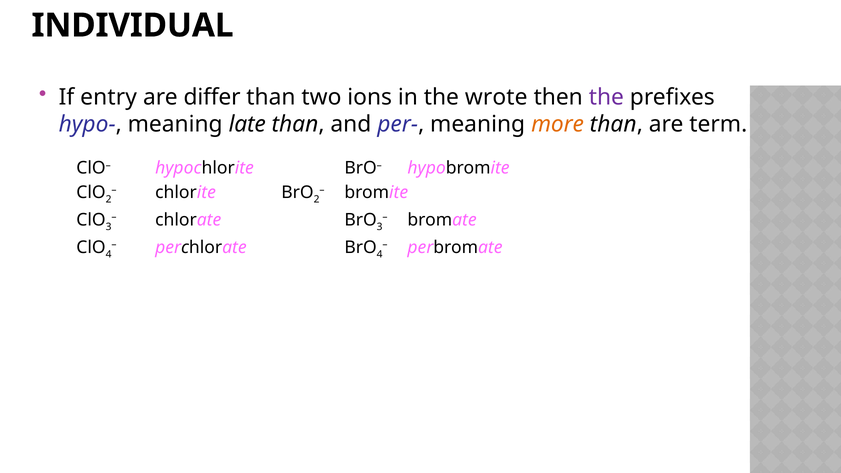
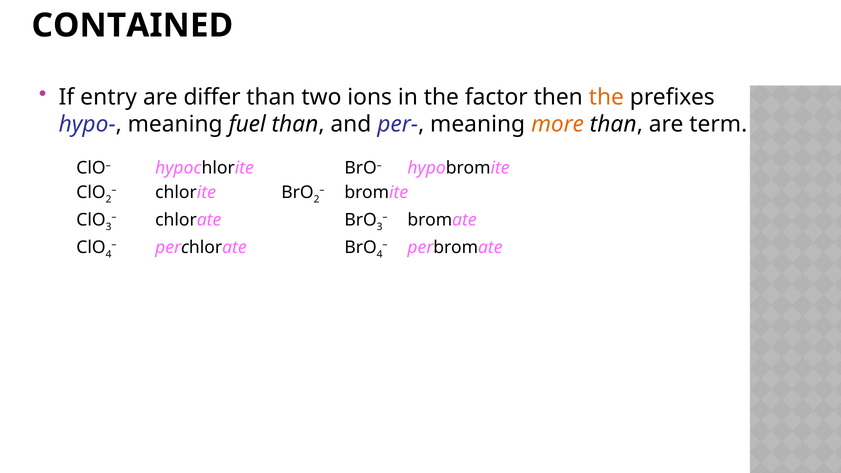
INDIVIDUAL: INDIVIDUAL -> CONTAINED (132, 25)
wrote: wrote -> factor (496, 97)
the colour: purple -> orange (606, 97)
late: late -> fuel (247, 124)
